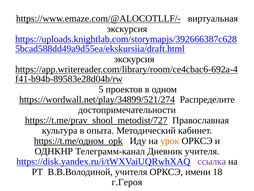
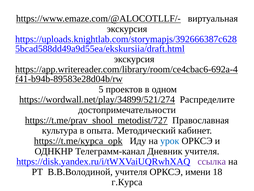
https://t.me/одном_opk: https://t.me/одном_opk -> https://t.me/курса_opk (78, 141)
урок colour: orange -> blue (170, 141)
г.Героя: г.Героя -> г.Курса (127, 182)
